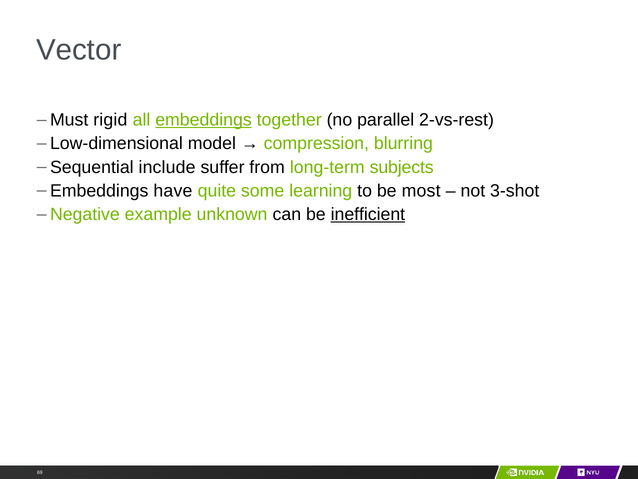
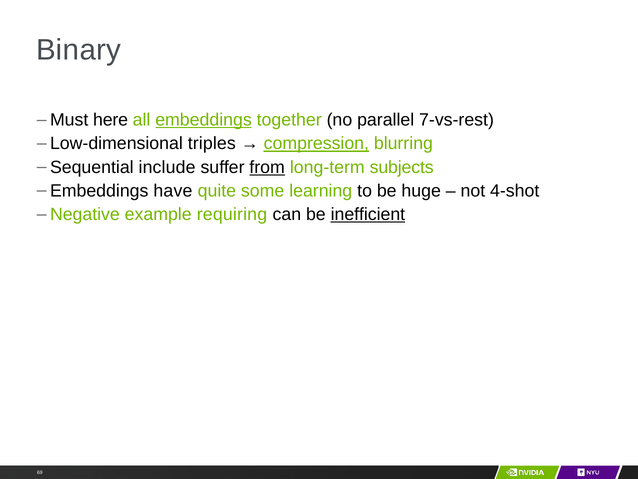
Vector: Vector -> Binary (79, 50)
rigid: rigid -> here (111, 120)
2-vs-rest: 2-vs-rest -> 7-vs-rest (457, 120)
model: model -> triples (212, 143)
compression underline: none -> present (316, 143)
from underline: none -> present (267, 167)
most: most -> huge (421, 191)
3-shot: 3-shot -> 4-shot (515, 191)
unknown: unknown -> requiring (232, 214)
